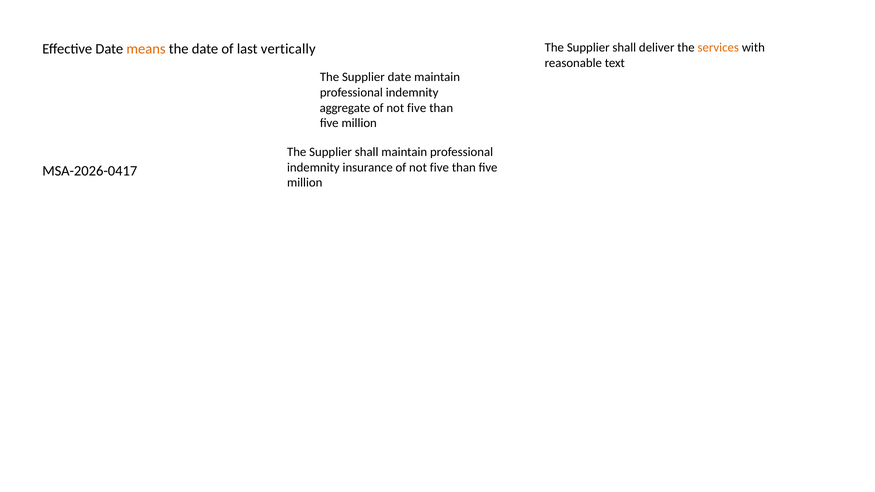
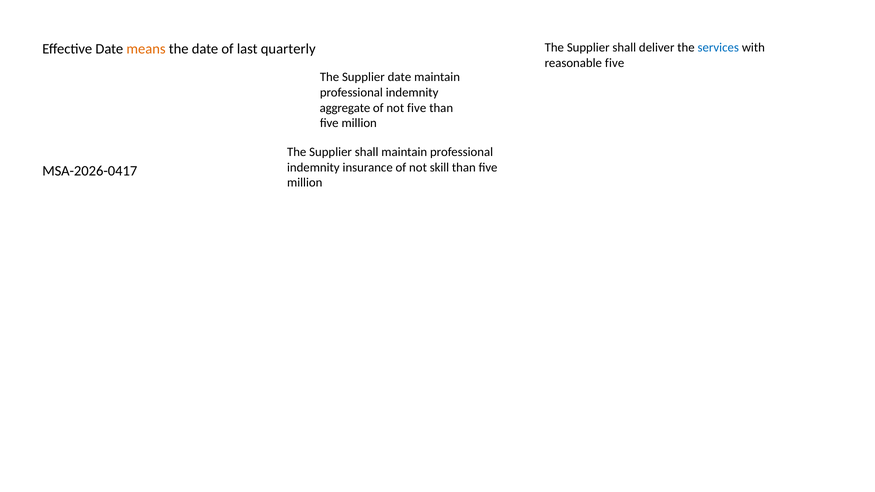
services colour: orange -> blue (718, 48)
vertically: vertically -> quarterly (288, 49)
reasonable text: text -> five (615, 63)
insurance of not five: five -> skill (439, 167)
